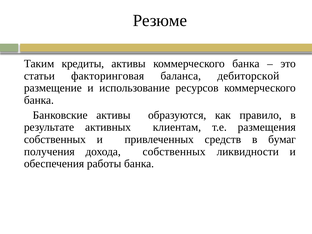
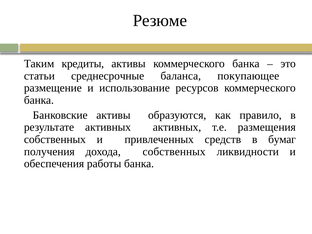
факторинговая: факторинговая -> среднесрочные (108, 76)
дебиторской: дебиторской -> покупающее (248, 76)
активных клиентам: клиентам -> активных (177, 127)
